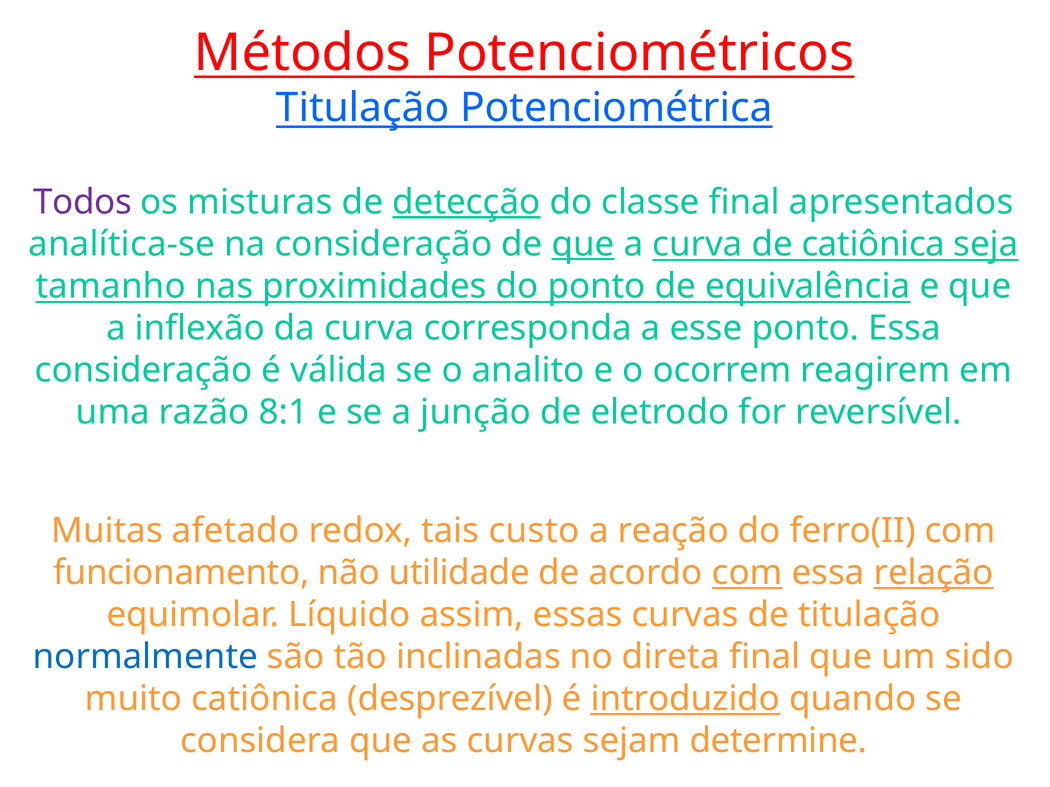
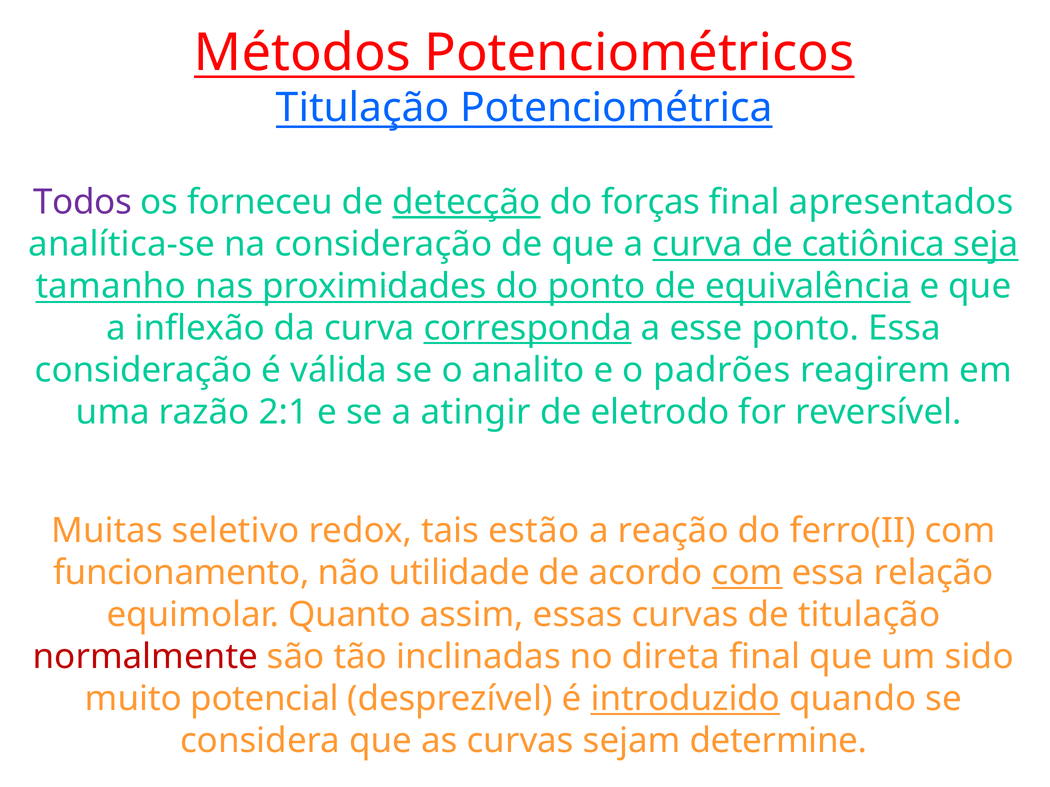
misturas: misturas -> forneceu (260, 202)
classe: classe -> forças (651, 202)
que underline: present -> none (583, 244)
corresponda underline: none -> present (528, 328)
ocorrem: ocorrem -> padrões (722, 370)
8:1: 8:1 -> 2:1 (283, 412)
junção: junção -> atingir (476, 412)
afetado: afetado -> seletivo (236, 531)
custo: custo -> estão (534, 531)
relação underline: present -> none (934, 573)
Líquido: Líquido -> Quanto (350, 615)
normalmente colour: blue -> red (145, 657)
muito catiônica: catiônica -> potencial (265, 699)
